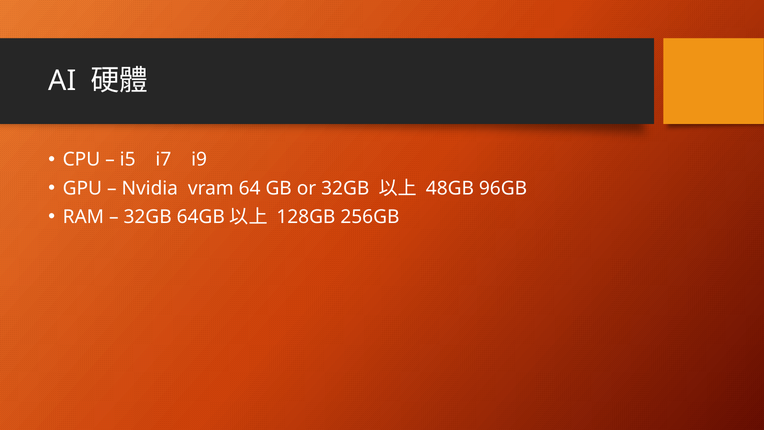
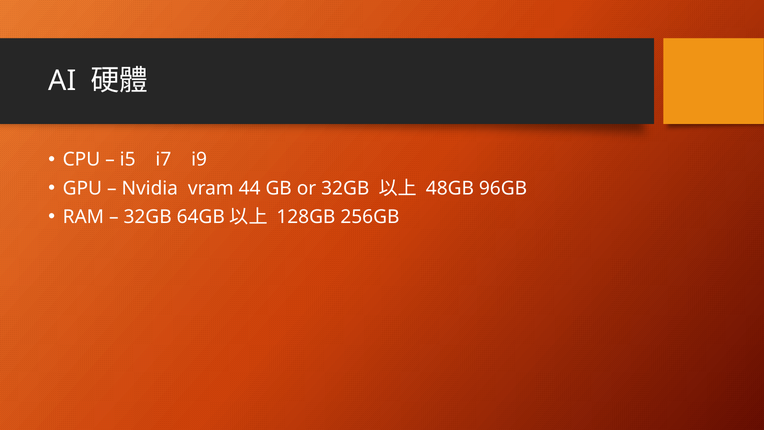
64: 64 -> 44 (250, 188)
